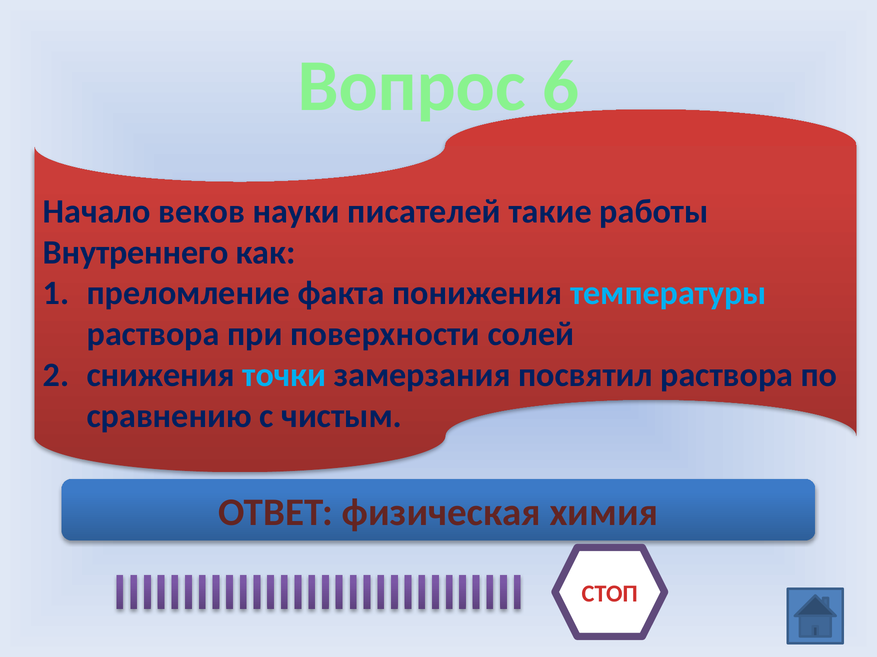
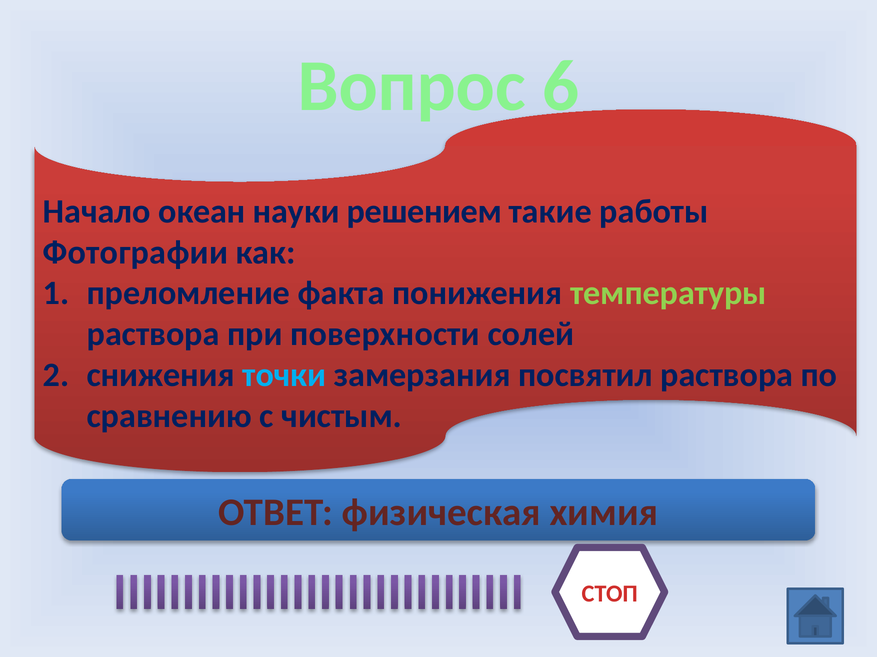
веков: веков -> океан (202, 212)
писателей: писателей -> решением (424, 212)
Внутреннего: Внутреннего -> Фотографии (135, 253)
температуры colour: light blue -> light green (668, 294)
